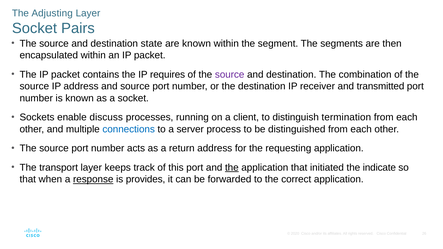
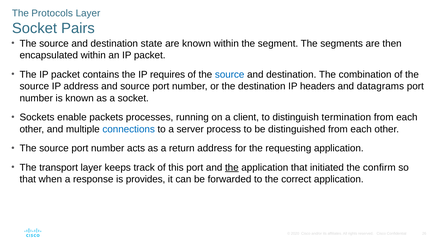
Adjusting: Adjusting -> Protocols (52, 13)
source colour: purple -> blue (230, 75)
receiver: receiver -> headers (318, 86)
transmitted: transmitted -> datagrams (380, 86)
discuss: discuss -> packets (106, 117)
indicate: indicate -> confirm (379, 168)
response underline: present -> none (93, 179)
